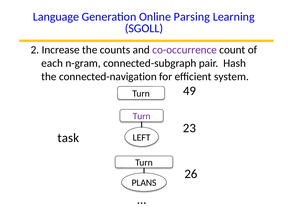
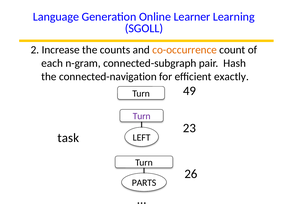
Parsing: Parsing -> Learner (192, 17)
co-occurrence colour: purple -> orange (185, 50)
system: system -> exactly (231, 77)
PLANS: PLANS -> PARTS (144, 183)
